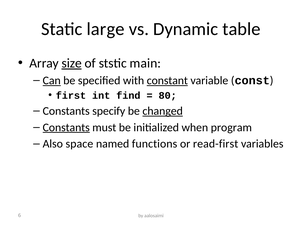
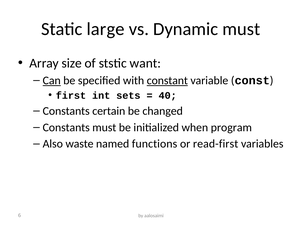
Dynamic table: table -> must (241, 29)
size underline: present -> none (72, 63)
main: main -> want (145, 63)
find: find -> sets (128, 96)
80: 80 -> 40 (168, 96)
specify: specify -> certain (109, 111)
changed underline: present -> none (163, 111)
Constants underline: present -> none (66, 128)
space: space -> waste (80, 144)
